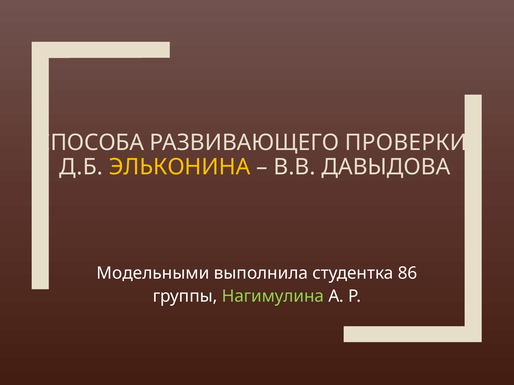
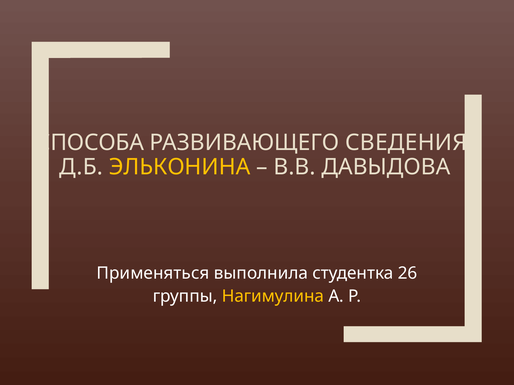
ПРОВЕРКИ: ПРОВЕРКИ -> СВЕДЕНИЯ (406, 143)
Модельными: Модельными -> Применяться (153, 274)
86: 86 -> 26 (408, 274)
Нагимулина colour: light green -> yellow (273, 297)
